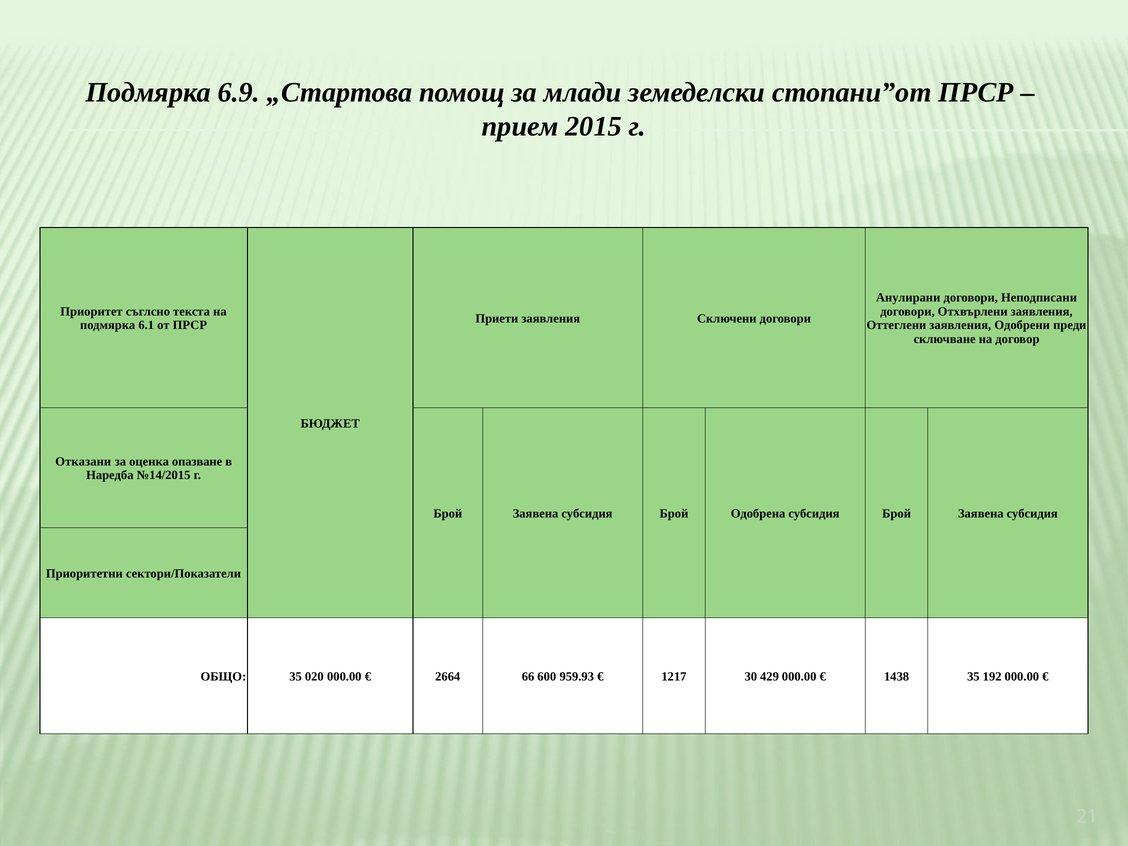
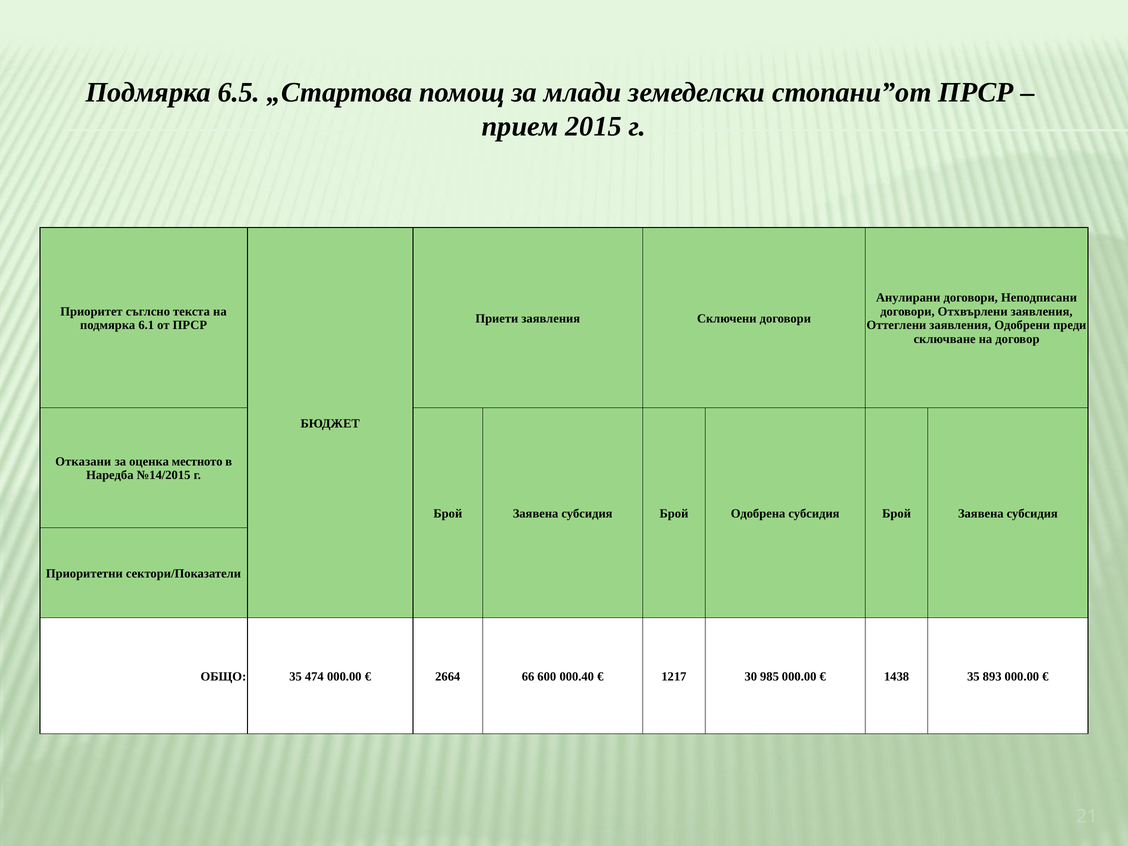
6.9: 6.9 -> 6.5 (239, 92)
опазване: опазване -> местното (197, 461)
020: 020 -> 474 (314, 677)
959.93: 959.93 -> 000.40 (577, 677)
429: 429 -> 985 (769, 677)
192: 192 -> 893 (992, 677)
